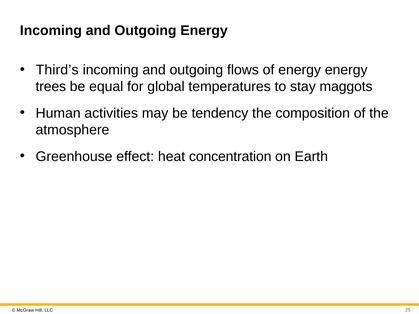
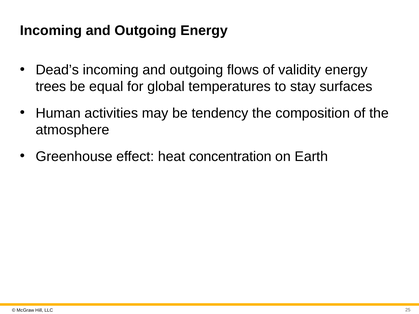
Third’s: Third’s -> Dead’s (57, 70)
of energy: energy -> validity (300, 70)
maggots: maggots -> surfaces (346, 87)
